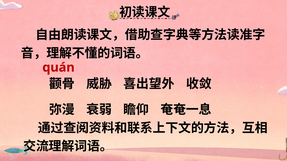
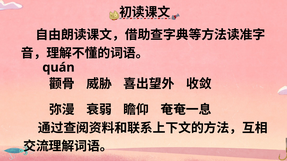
quán colour: red -> black (58, 68)
